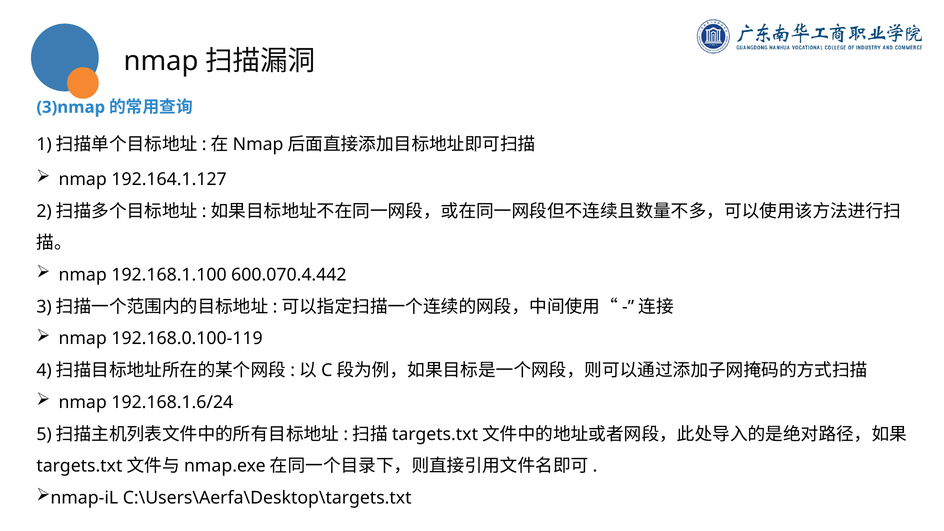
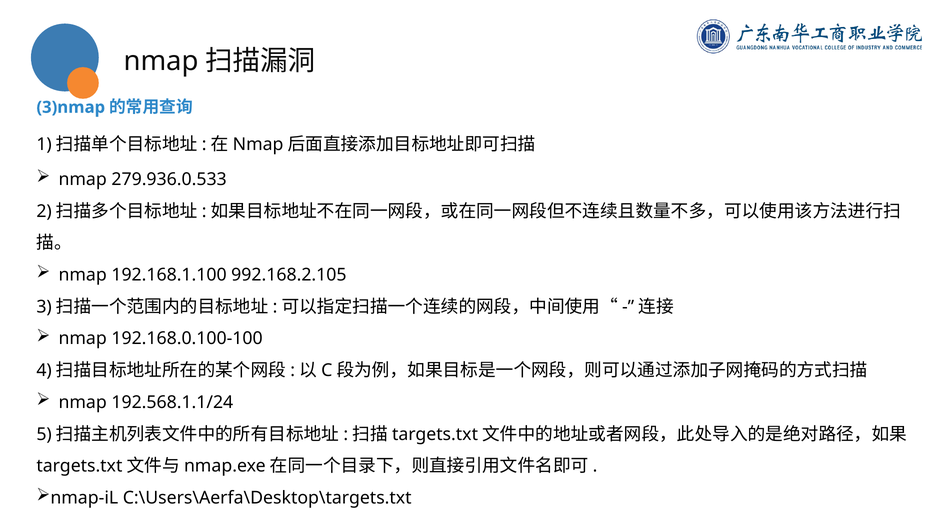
192.164.1.127: 192.164.1.127 -> 279.936.0.533 (169, 179)
600.070.4.442: 600.070.4.442 -> 992.168.2.105 (289, 275)
192.168.0.100-119: 192.168.0.100-119 -> 192.168.0.100-100 (187, 339)
192.168.1.6/24: 192.168.1.6/24 -> 192.568.1.1/24 (172, 402)
